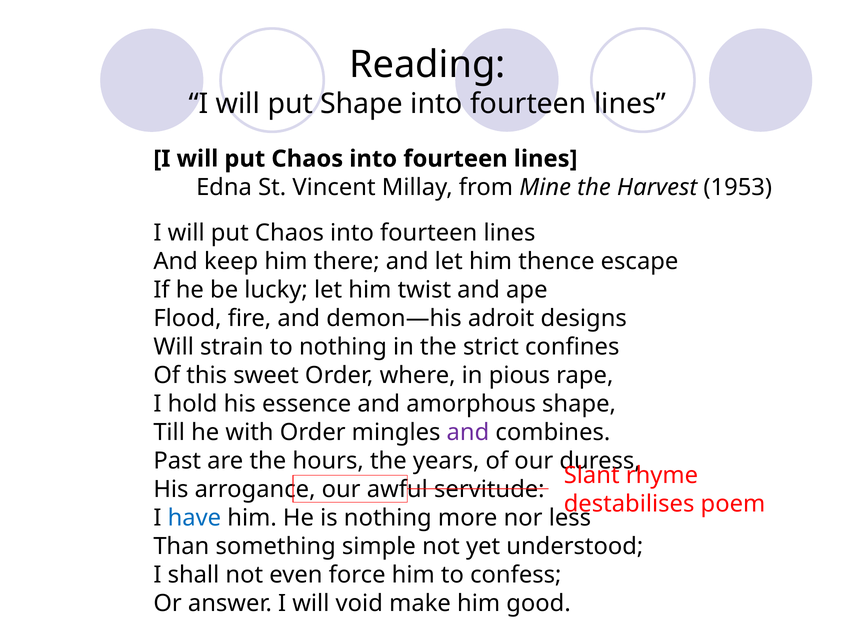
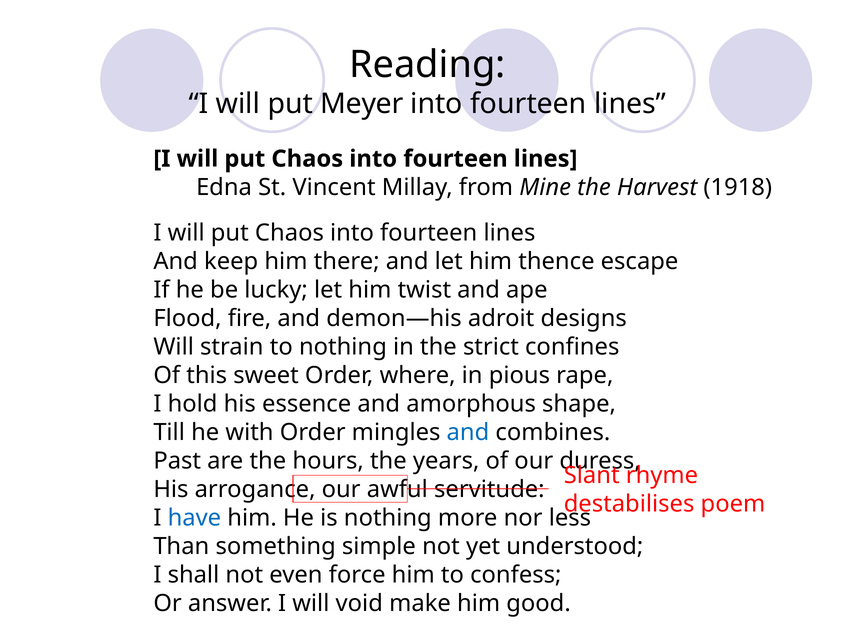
put Shape: Shape -> Meyer (362, 104)
1953: 1953 -> 1918 (738, 187)
and colour: purple -> blue (468, 433)
